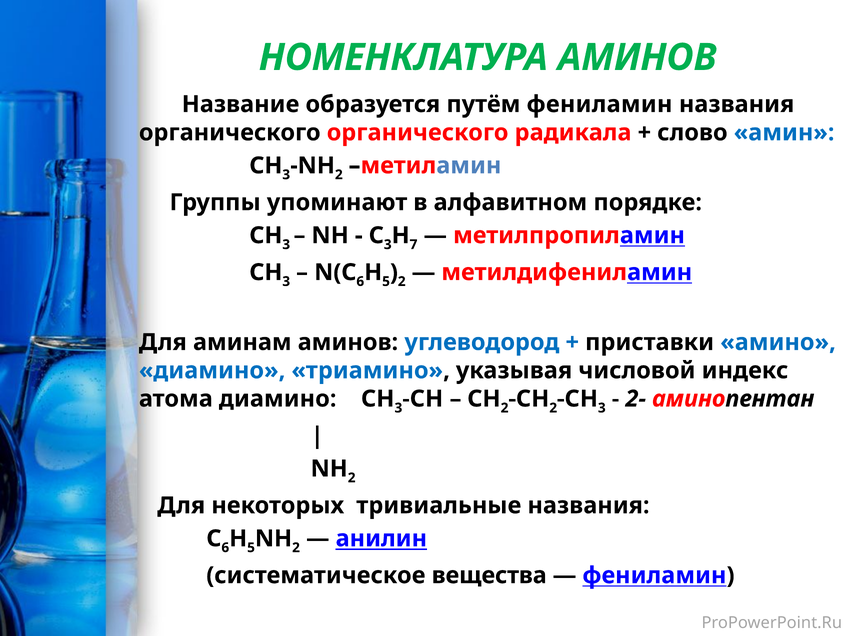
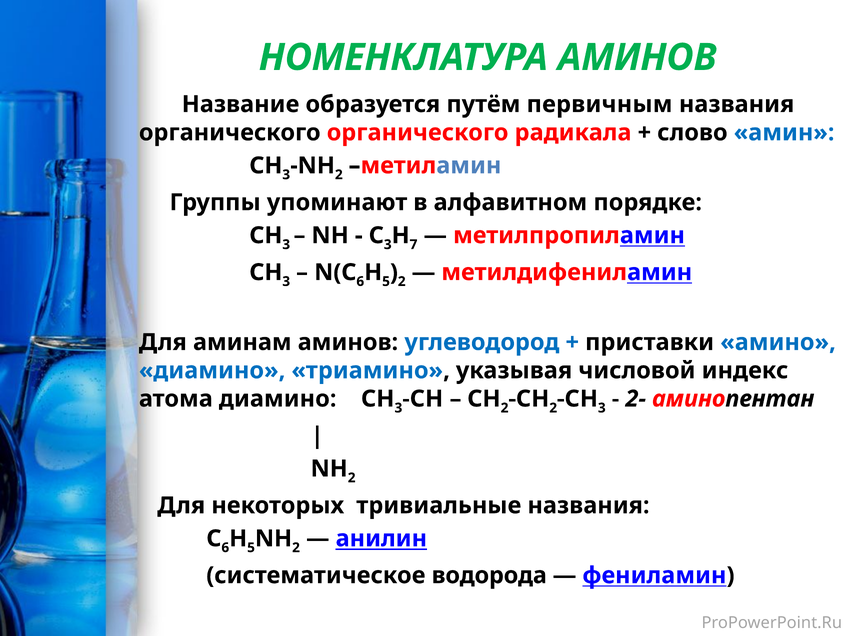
путём фениламин: фениламин -> первичным (600, 104)
вещества: вещества -> водорода (489, 575)
